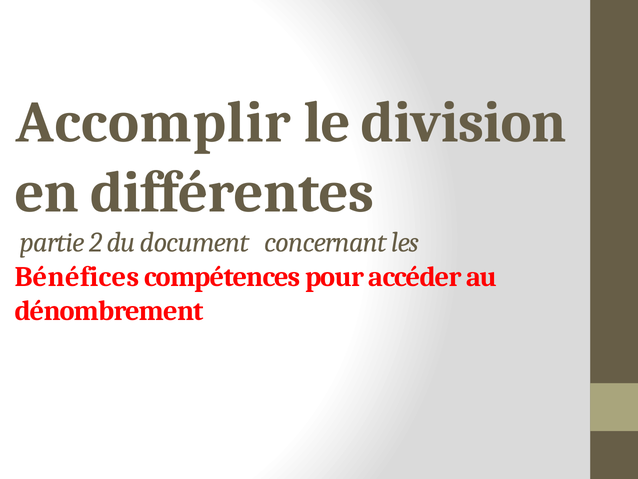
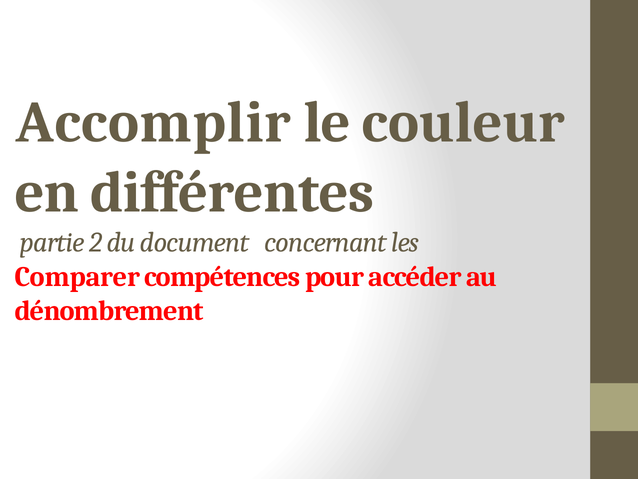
division: division -> couleur (463, 122)
Bénéfices: Bénéfices -> Comparer (77, 276)
